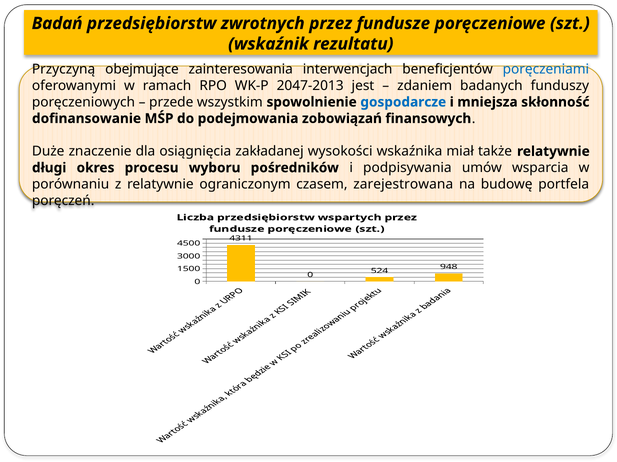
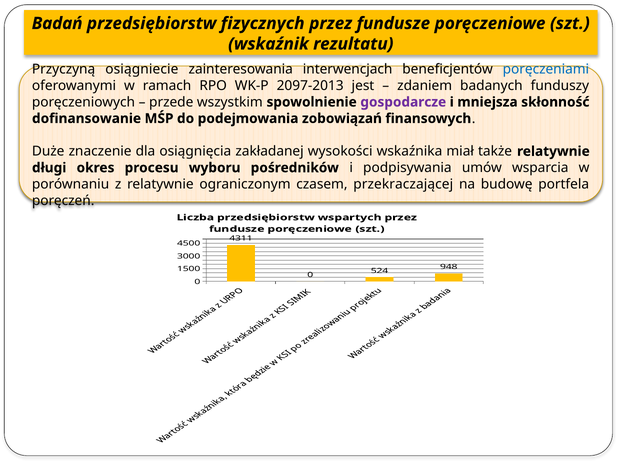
zwrotnych: zwrotnych -> fizycznych (263, 23)
obejmujące: obejmujące -> osiągniecie (142, 69)
2047-2013: 2047-2013 -> 2097-2013 (310, 86)
gospodarcze colour: blue -> purple (403, 102)
zarejestrowana: zarejestrowana -> przekraczającej (403, 184)
